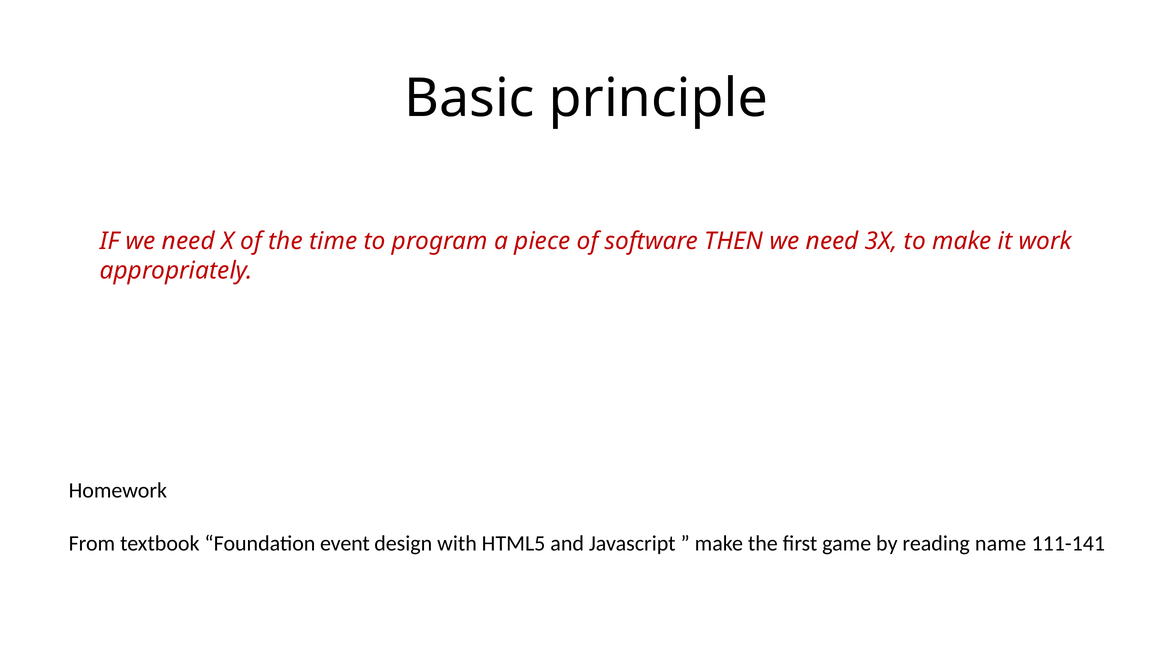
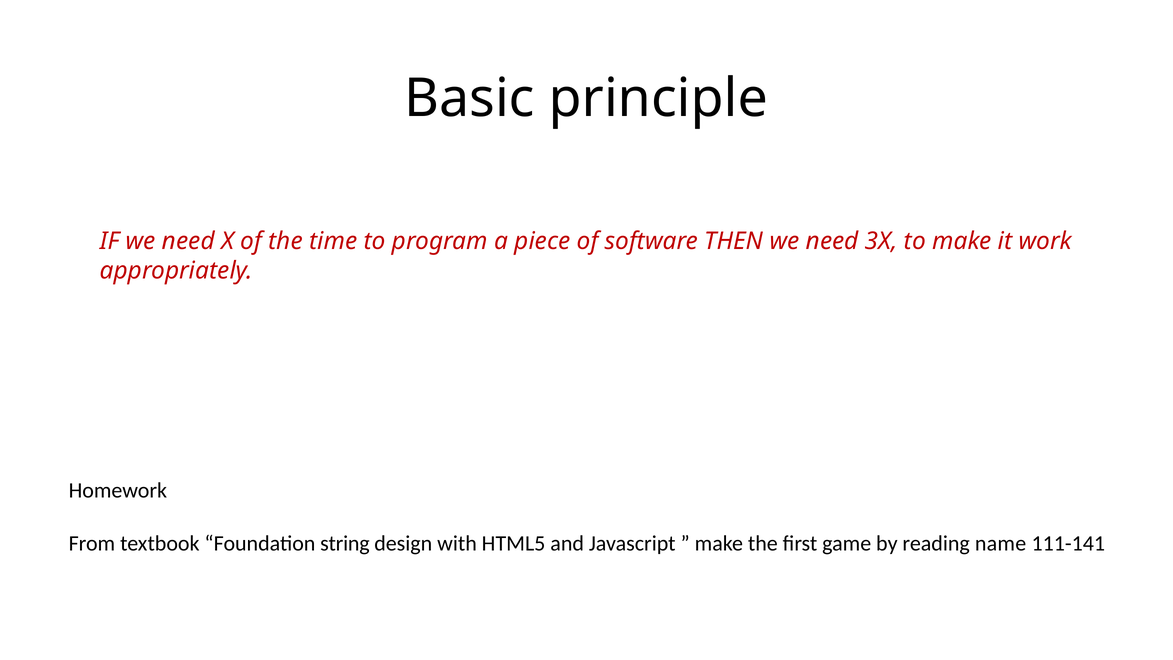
event: event -> string (345, 543)
